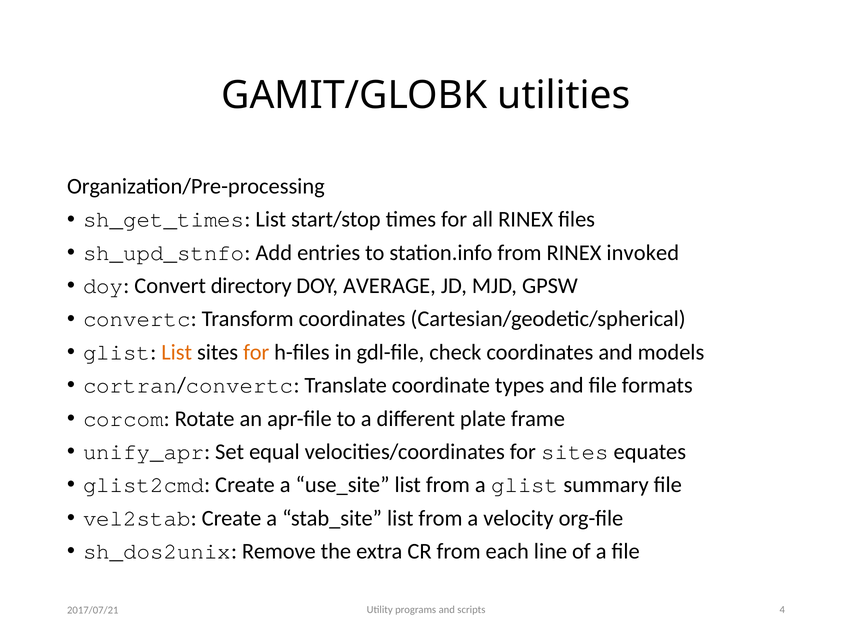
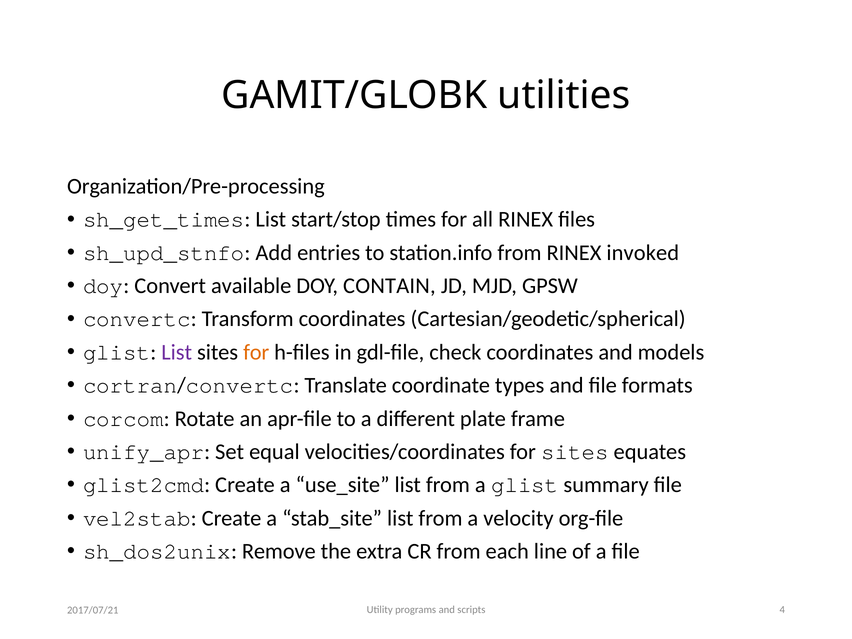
directory: directory -> available (251, 286)
AVERAGE: AVERAGE -> CONTAIN (389, 286)
List colour: orange -> purple (177, 352)
